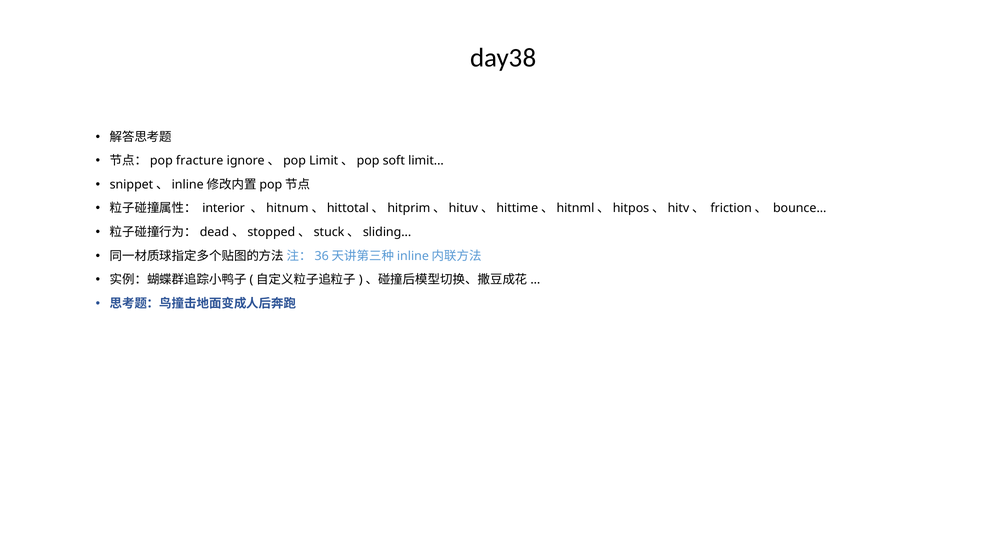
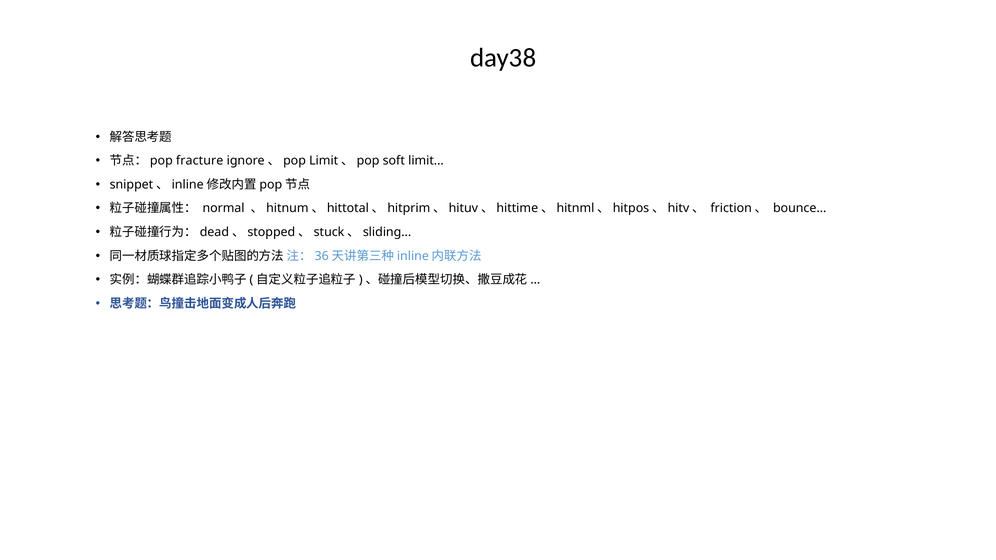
interior: interior -> normal (224, 208)
